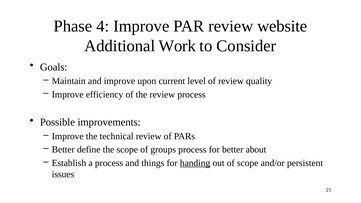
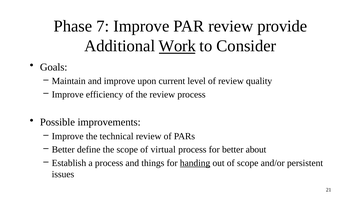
4: 4 -> 7 (103, 26)
website: website -> provide (282, 26)
Work underline: none -> present (177, 46)
groups: groups -> virtual (163, 150)
